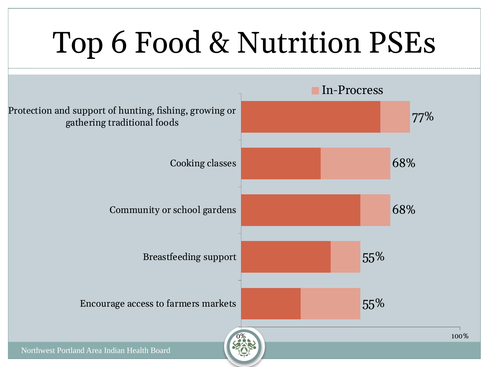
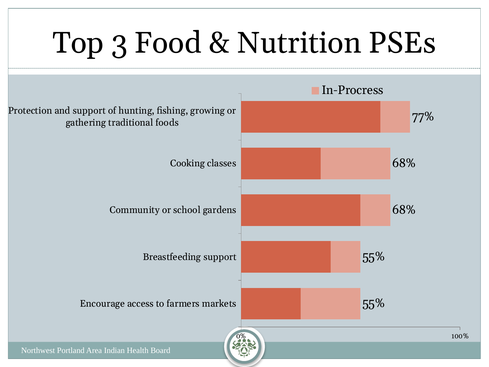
6: 6 -> 3 (119, 43)
